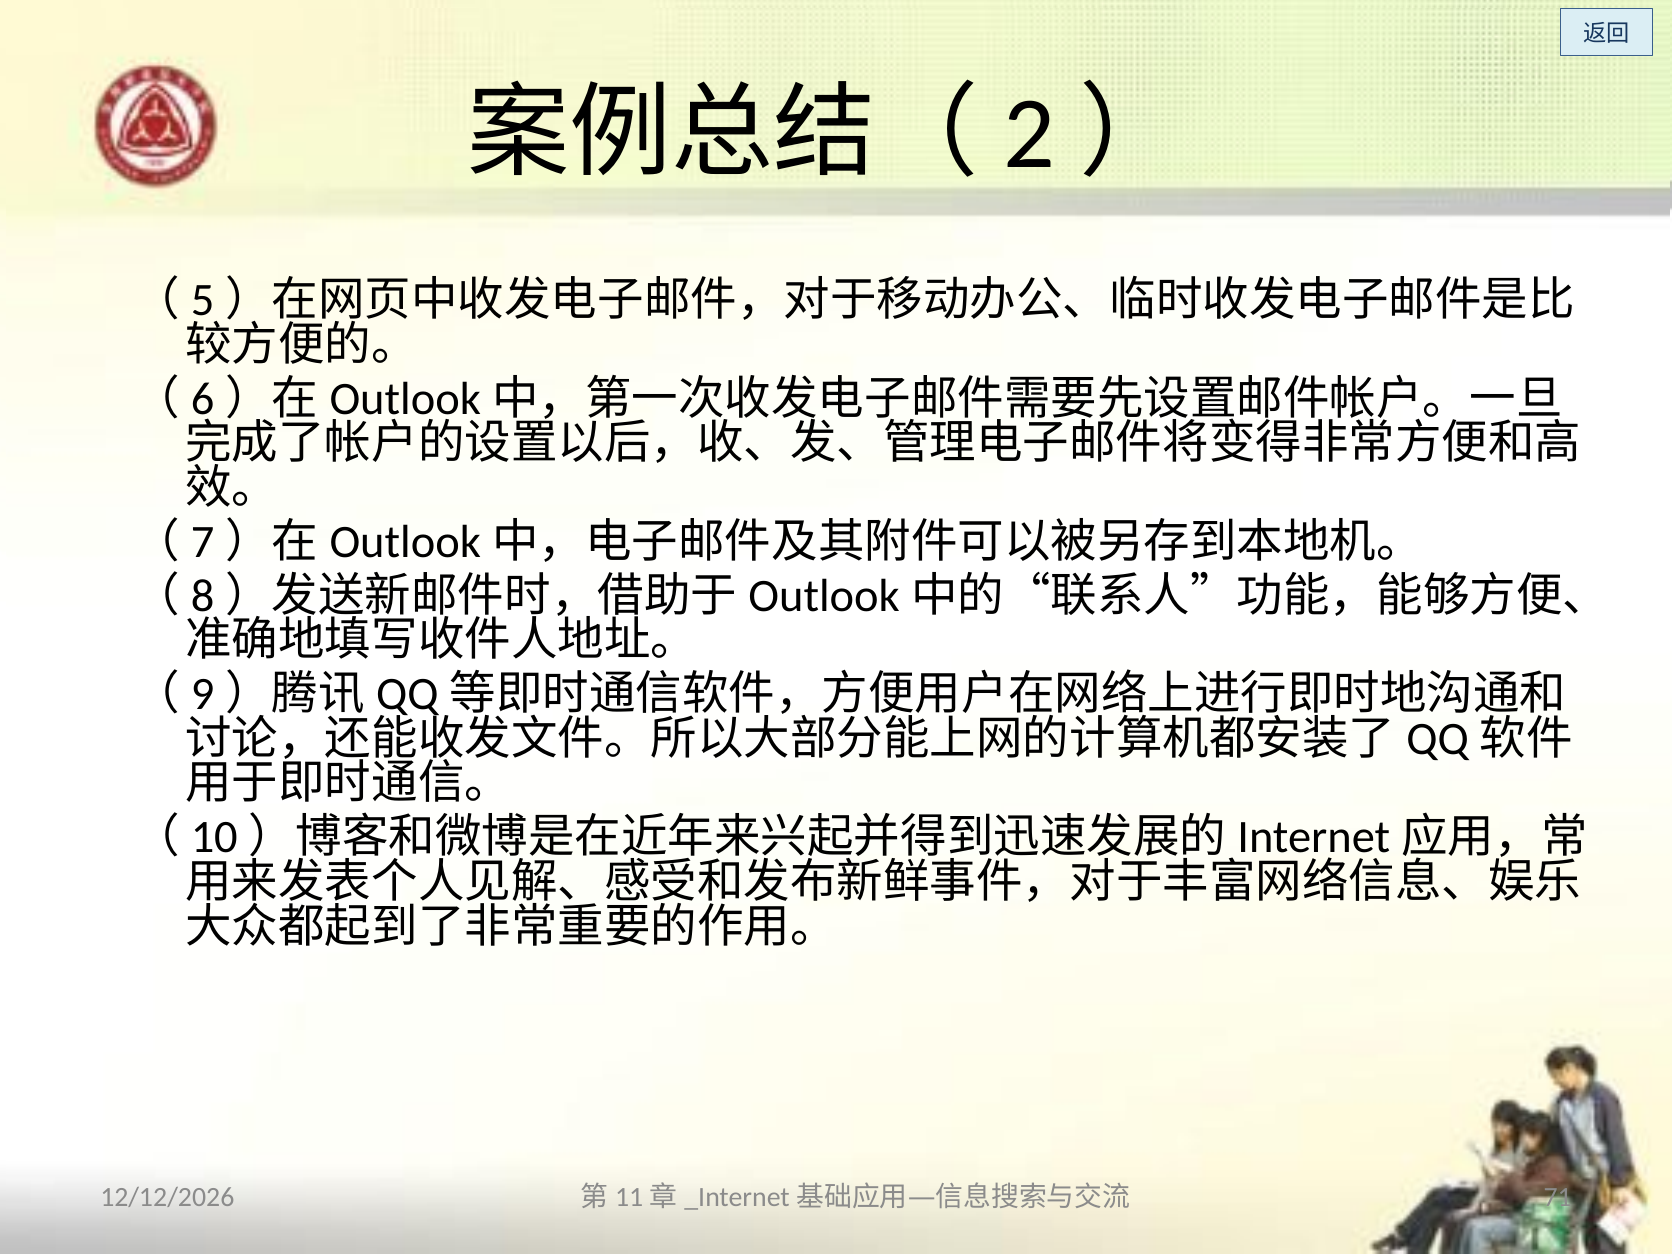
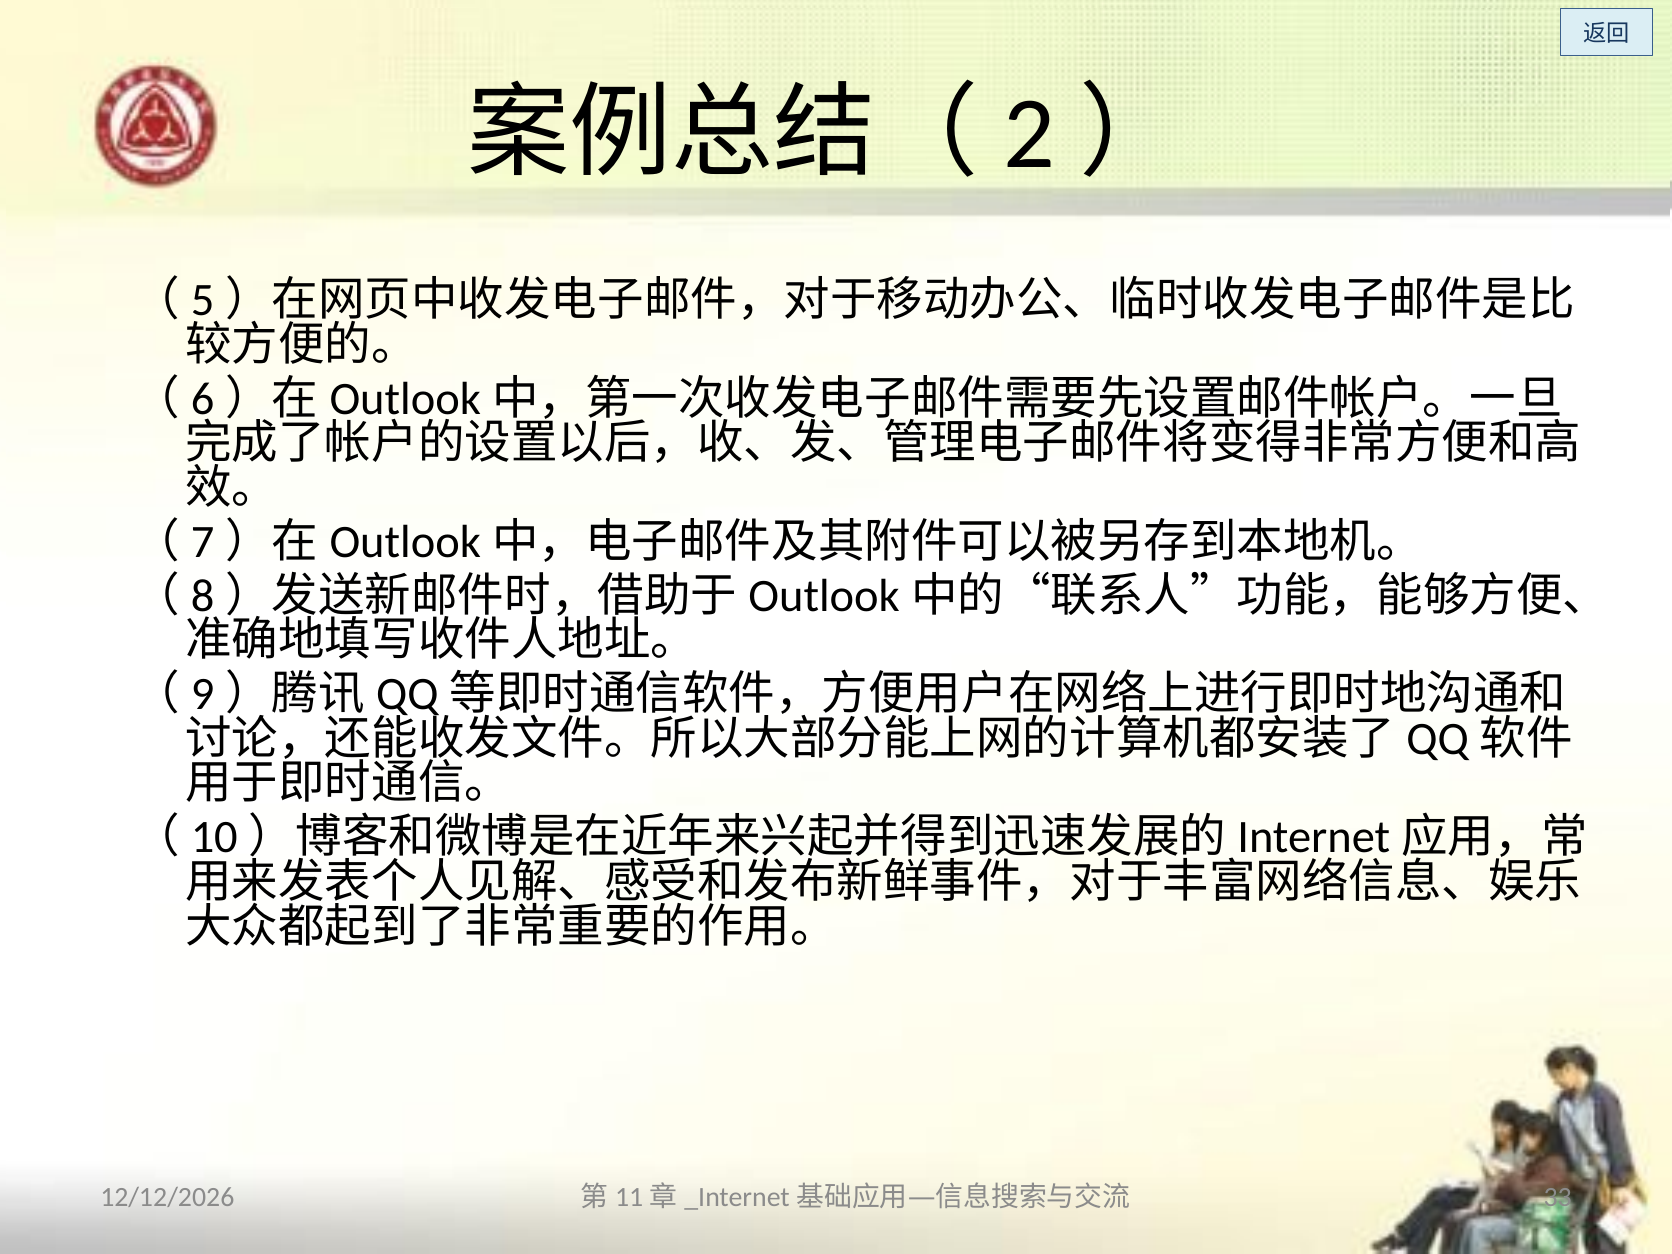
71: 71 -> 33 (1558, 1197)
